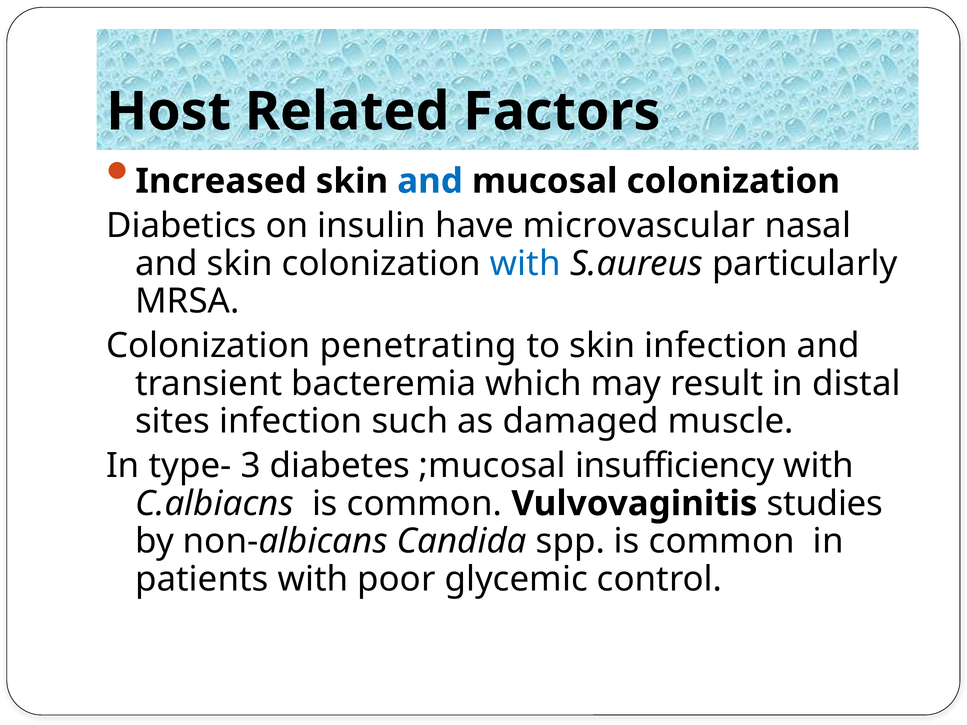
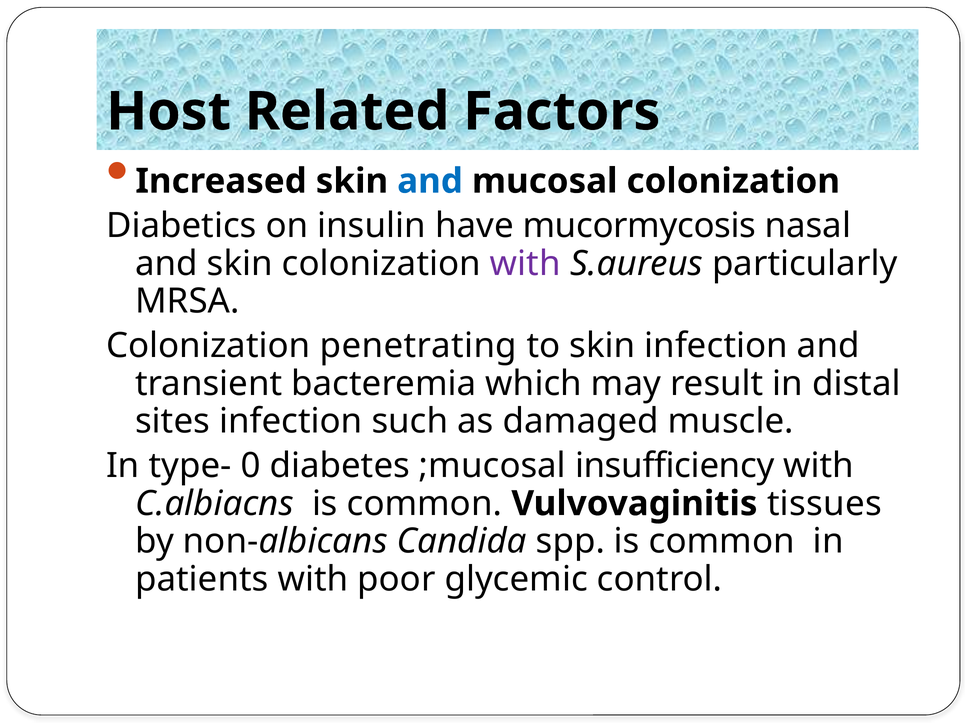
microvascular: microvascular -> mucormycosis (639, 226)
with colour: blue -> purple (525, 264)
3: 3 -> 0 (251, 466)
studies: studies -> tissues (825, 504)
